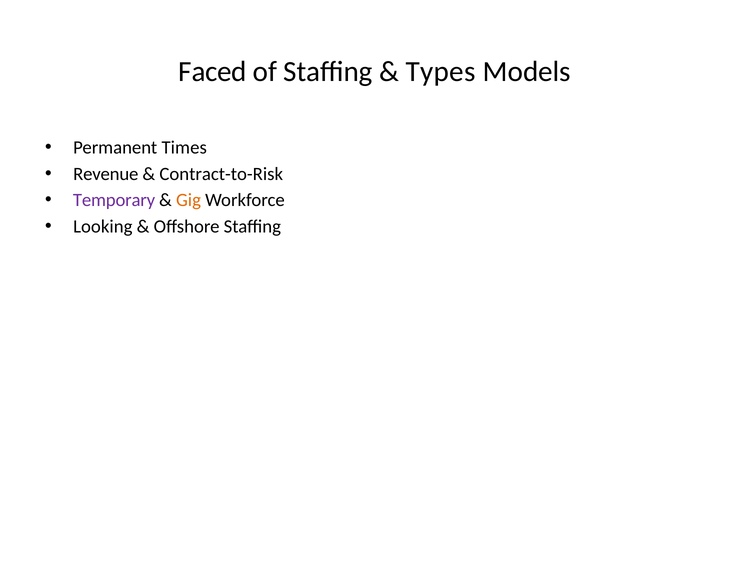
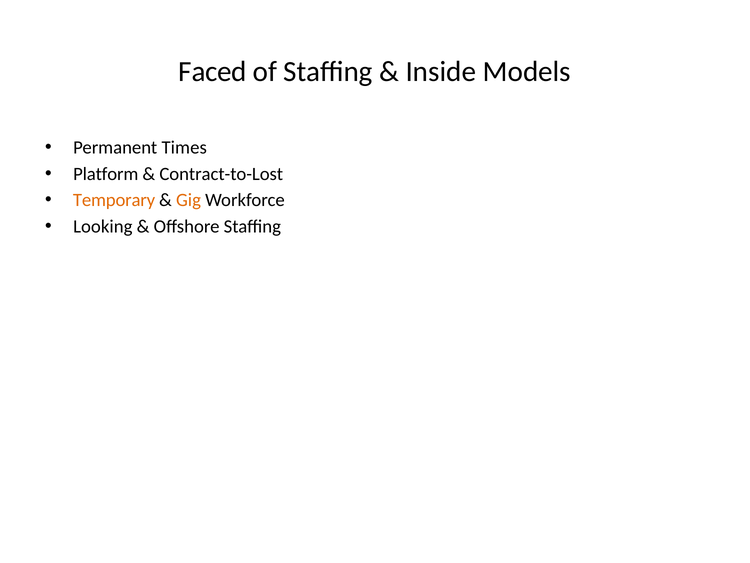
Types: Types -> Inside (441, 71)
Revenue: Revenue -> Platform (106, 174)
Contract-to-Risk: Contract-to-Risk -> Contract-to-Lost (221, 174)
Temporary colour: purple -> orange (114, 200)
